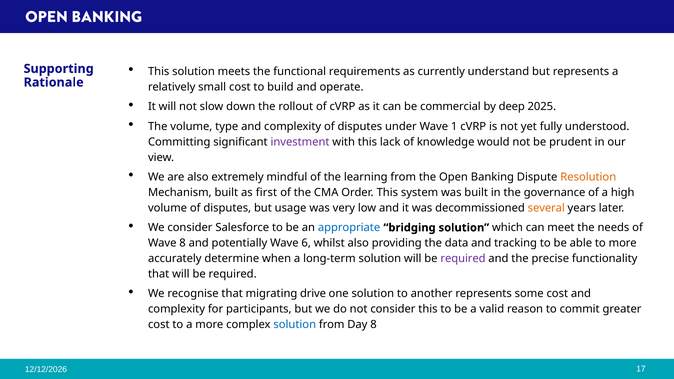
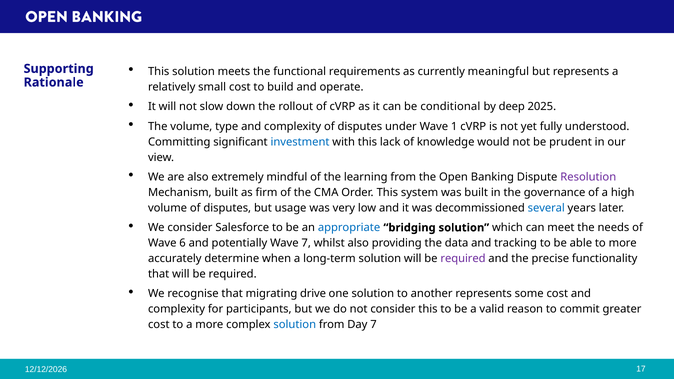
understand: understand -> meaningful (498, 72)
commercial: commercial -> conditional (450, 107)
investment colour: purple -> blue (300, 142)
Resolution colour: orange -> purple (588, 177)
first: first -> firm (267, 193)
several colour: orange -> blue (546, 208)
Wave 8: 8 -> 6 (183, 243)
Wave 6: 6 -> 7 (306, 243)
Day 8: 8 -> 7 (374, 325)
